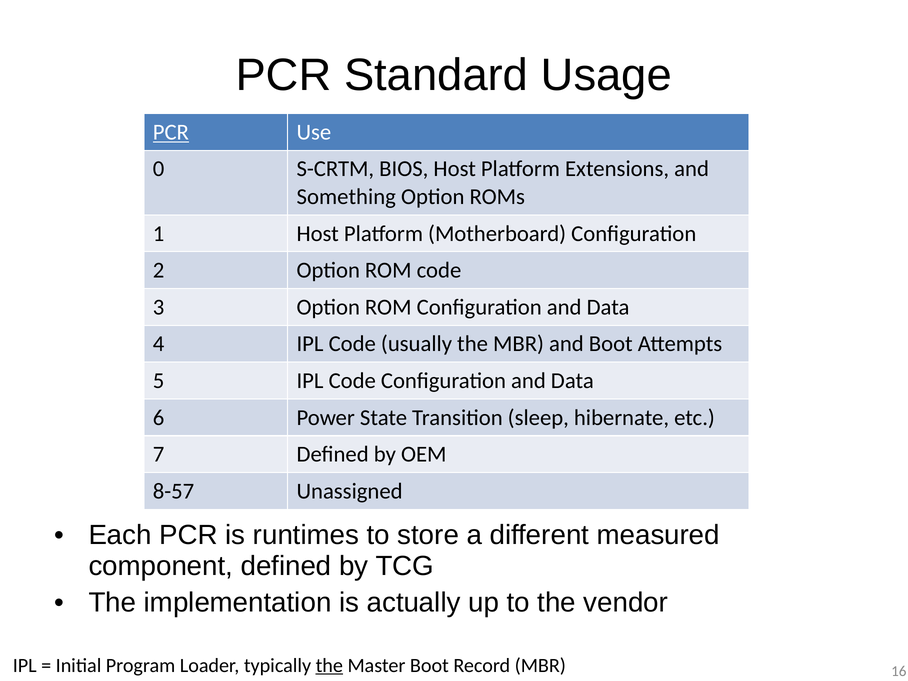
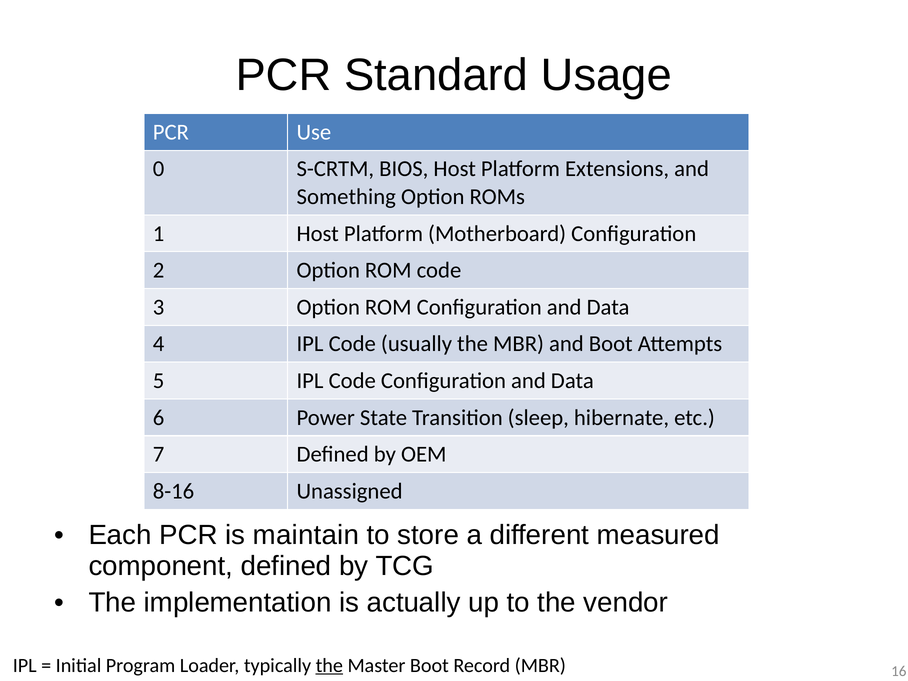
PCR underline: present -> none (171, 132)
8-57: 8-57 -> 8-16 (174, 491)
runtimes: runtimes -> maintain (306, 535)
